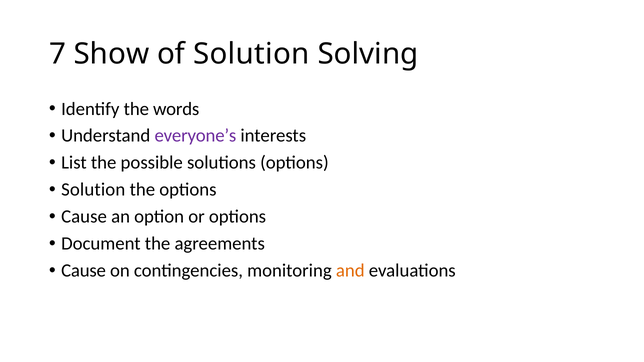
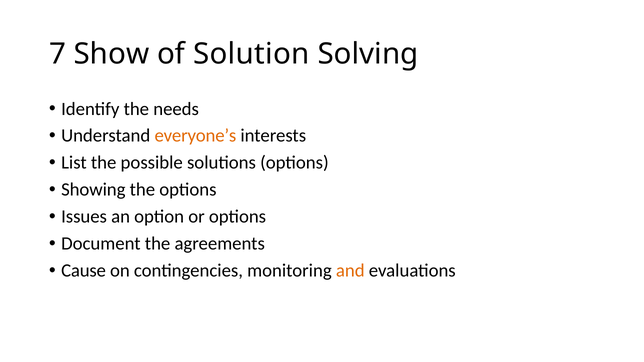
words: words -> needs (176, 109)
everyone’s colour: purple -> orange (195, 136)
Solution: Solution -> Showing (93, 190)
Cause: Cause -> Issues (84, 217)
